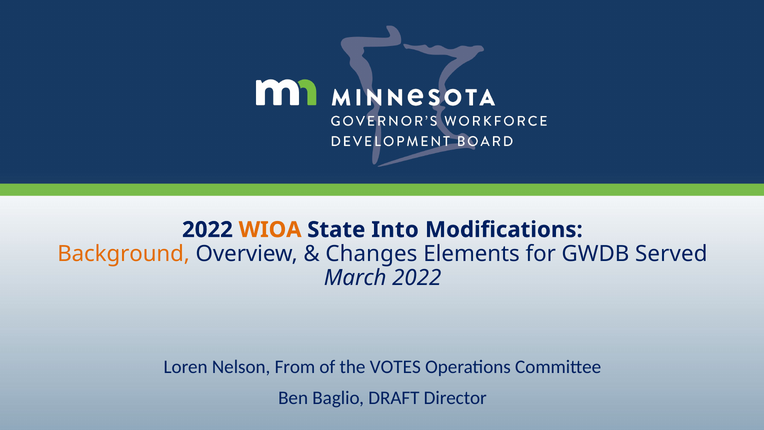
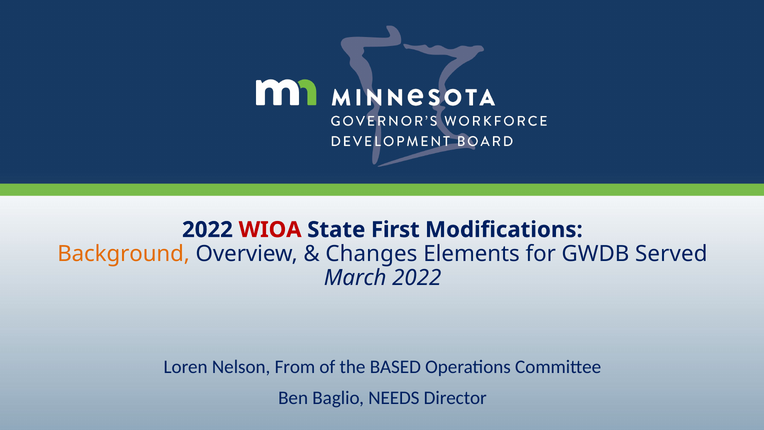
WIOA colour: orange -> red (270, 230)
Into: Into -> First (395, 230)
VOTES: VOTES -> BASED (395, 367)
DRAFT: DRAFT -> NEEDS (394, 398)
